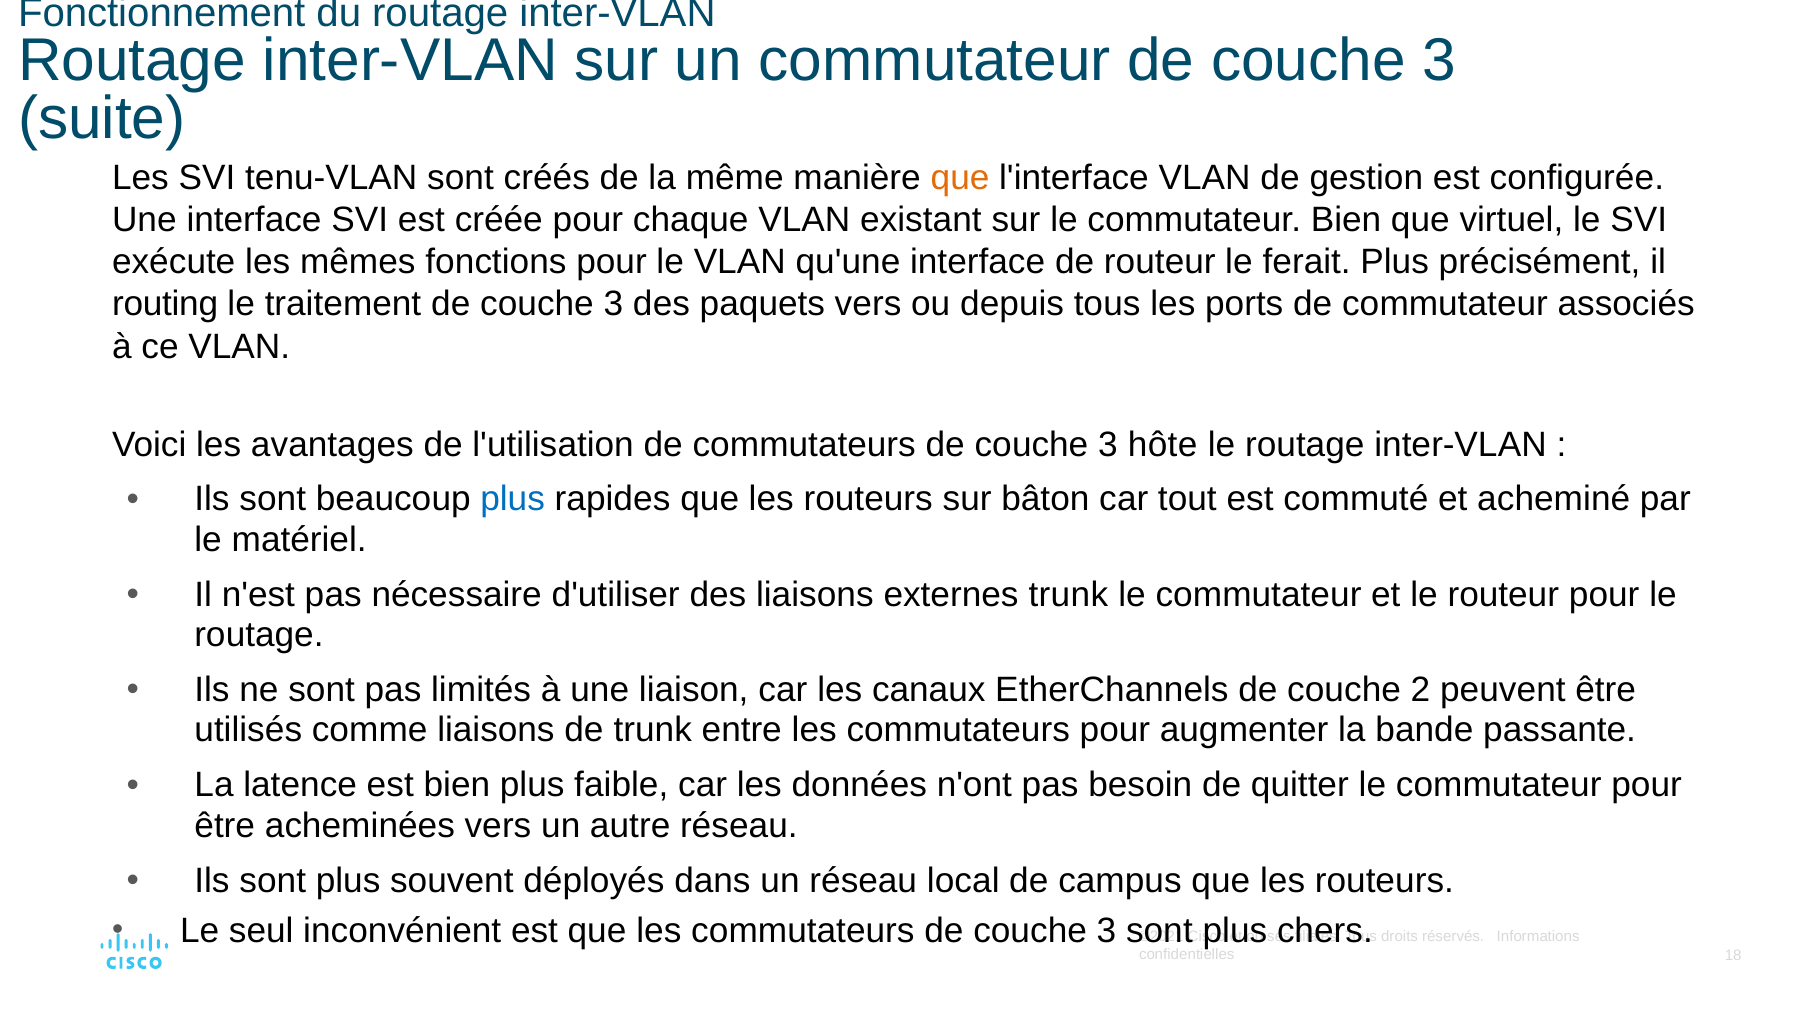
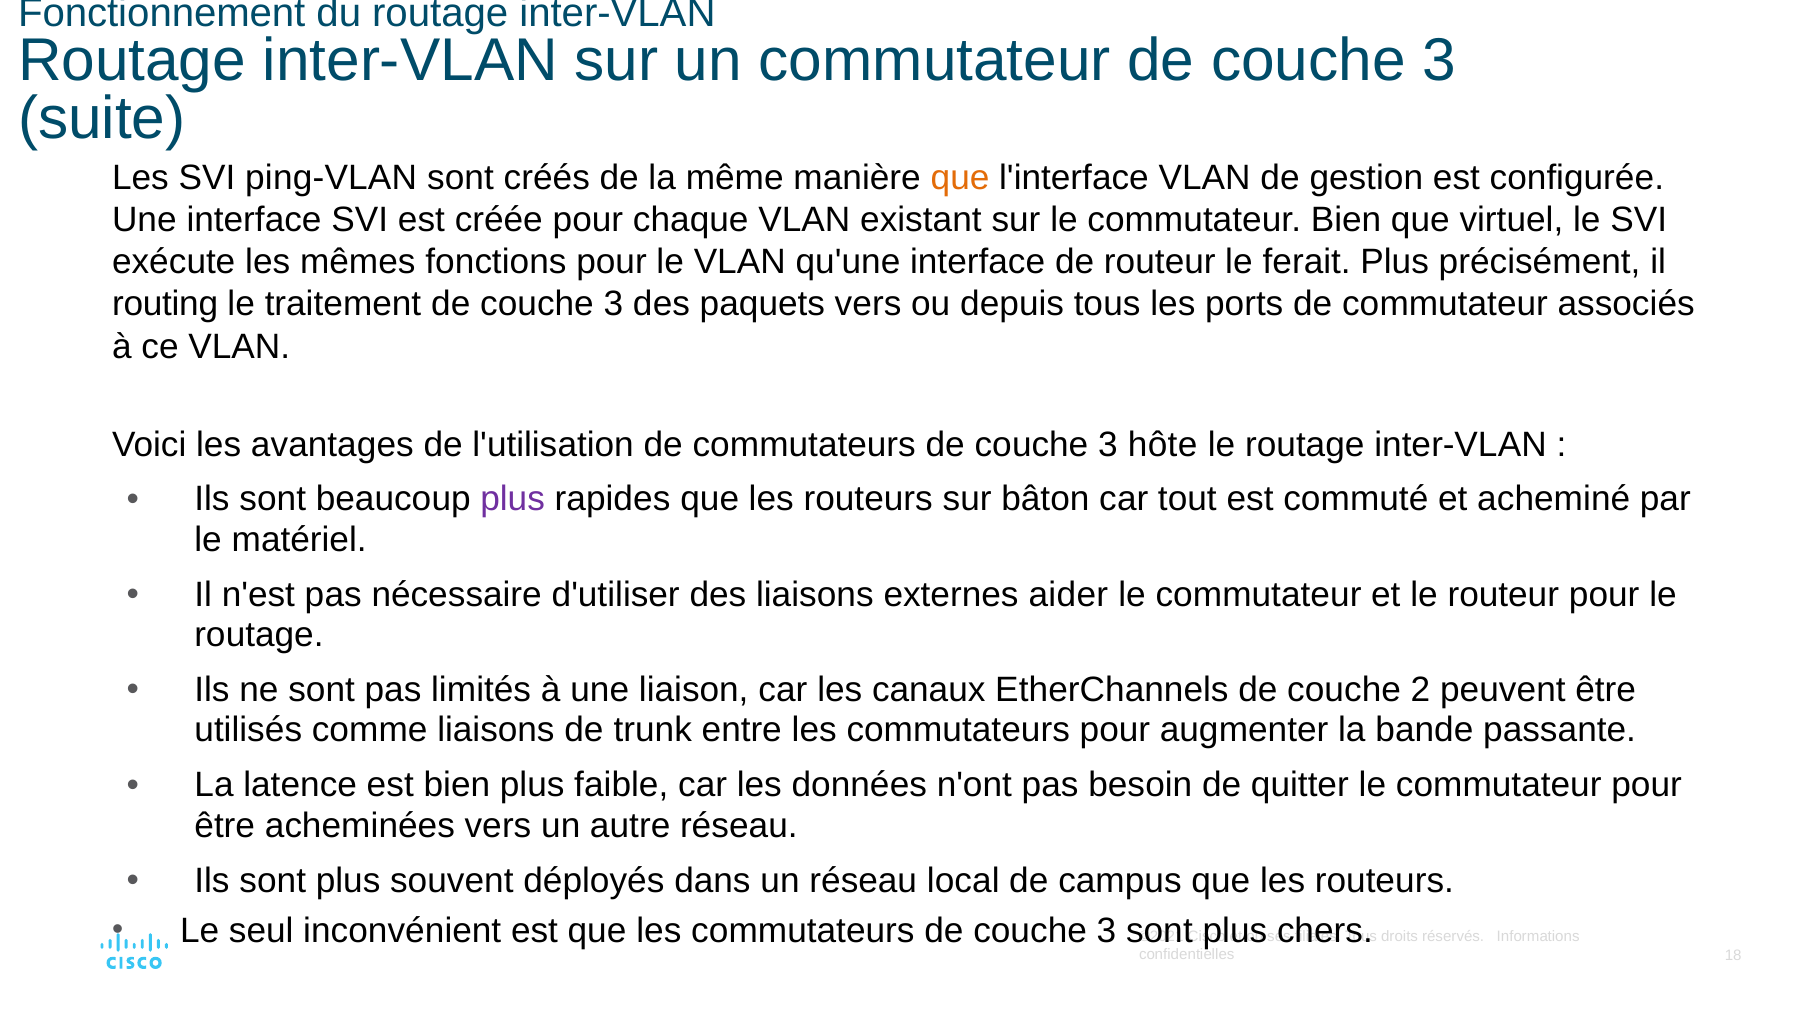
tenu-VLAN: tenu-VLAN -> ping-VLAN (331, 178)
plus colour: blue -> purple (513, 499)
externes trunk: trunk -> aider (1068, 595)
